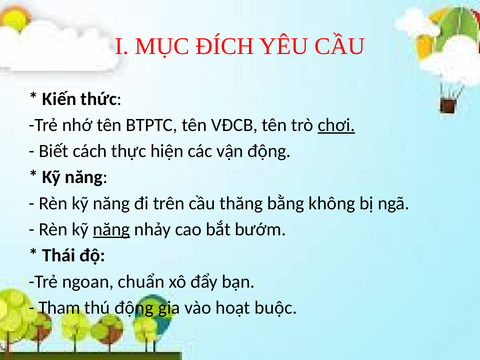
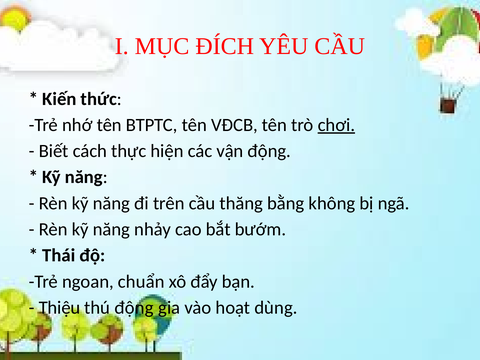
năng underline: present -> none (111, 229)
Tham: Tham -> Thiệu (59, 308)
buộc: buộc -> dùng (276, 308)
